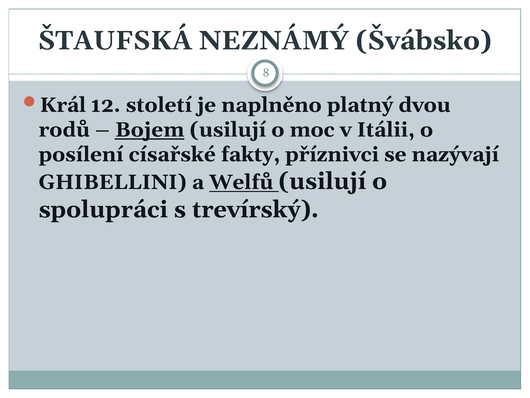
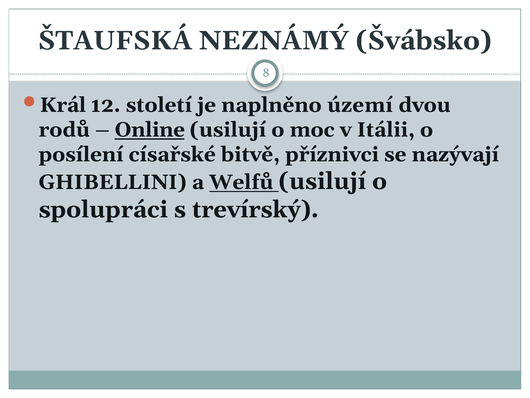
platný: platný -> území (360, 105)
Bojem: Bojem -> Online (150, 130)
fakty: fakty -> bitvě (250, 154)
